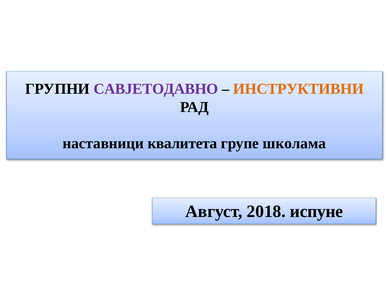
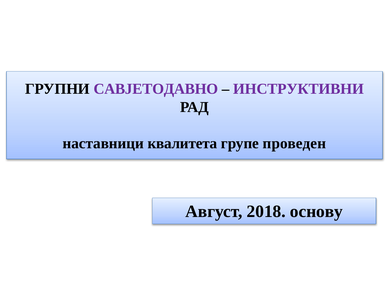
ИНСТРУКТИВНИ colour: orange -> purple (299, 89)
школама: школама -> проведен (294, 143)
испуне: испуне -> основу (316, 211)
